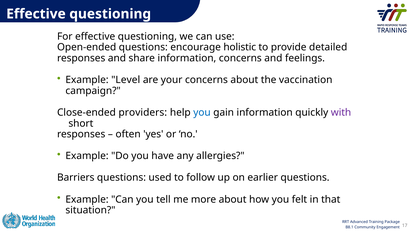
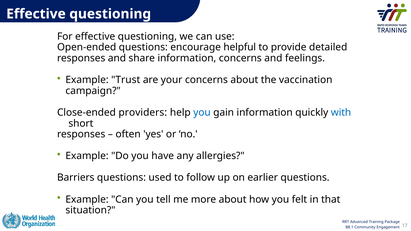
holistic: holistic -> helpful (240, 47)
Level: Level -> Trust (126, 80)
with colour: purple -> blue (341, 113)
